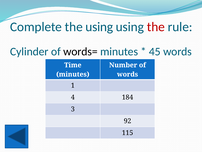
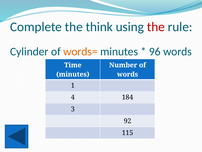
the using: using -> think (99, 27)
words= colour: black -> orange (80, 51)
45: 45 -> 96 (155, 51)
